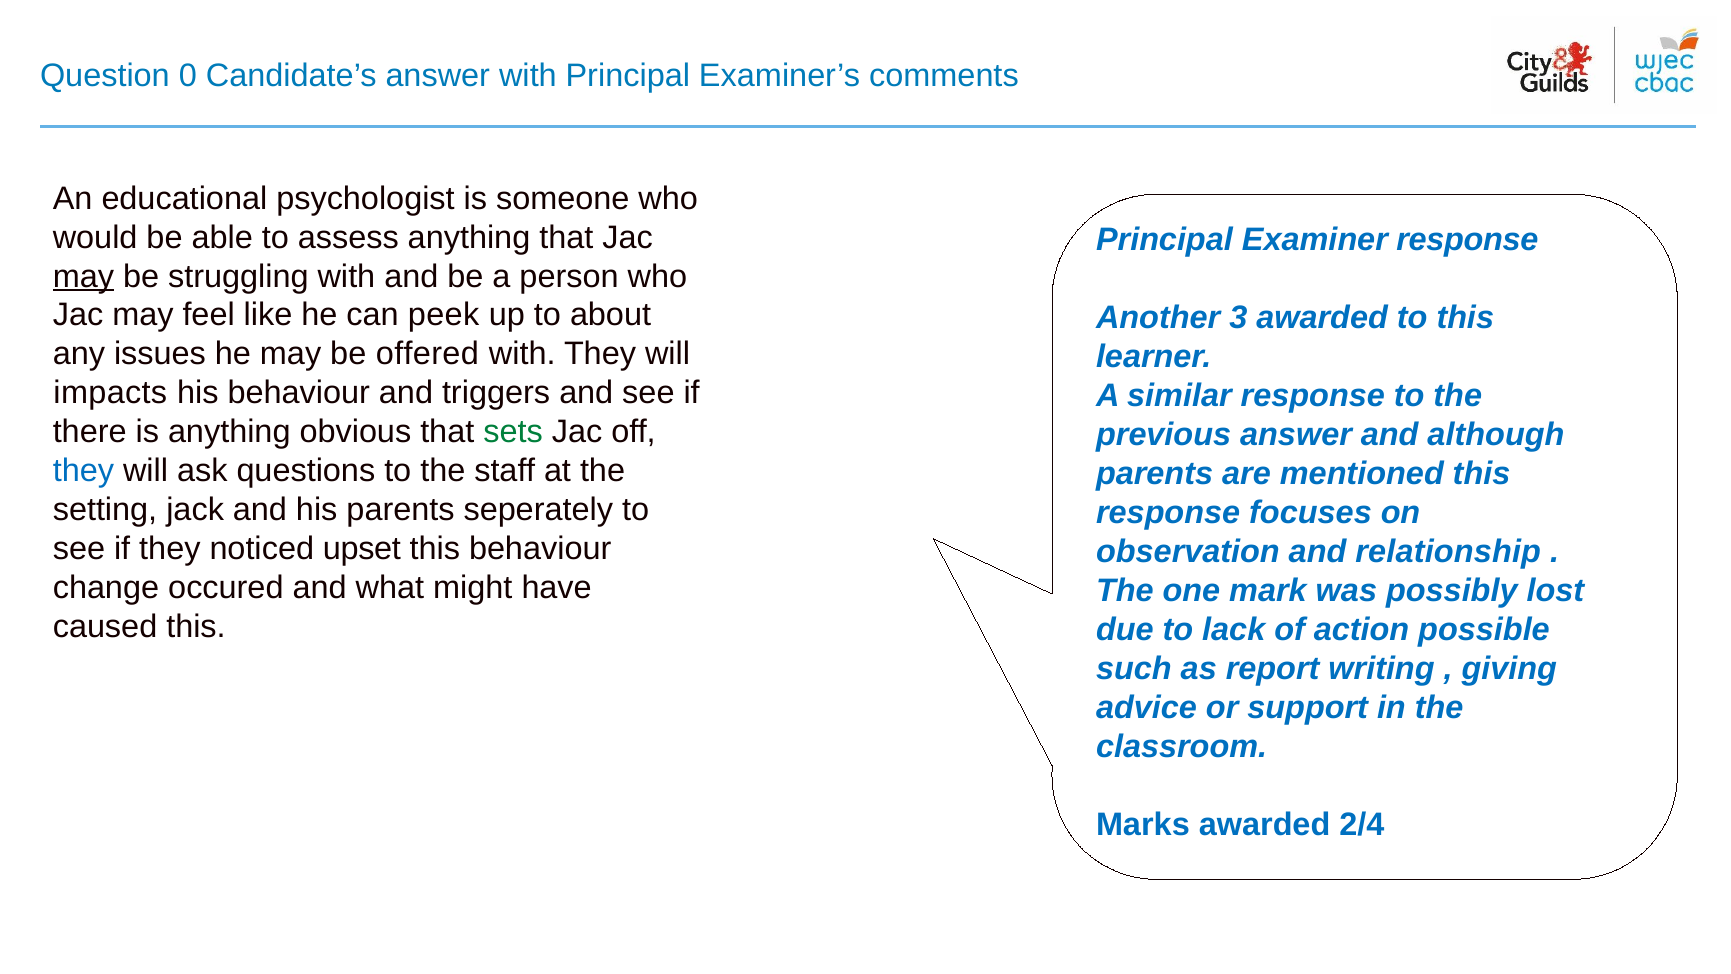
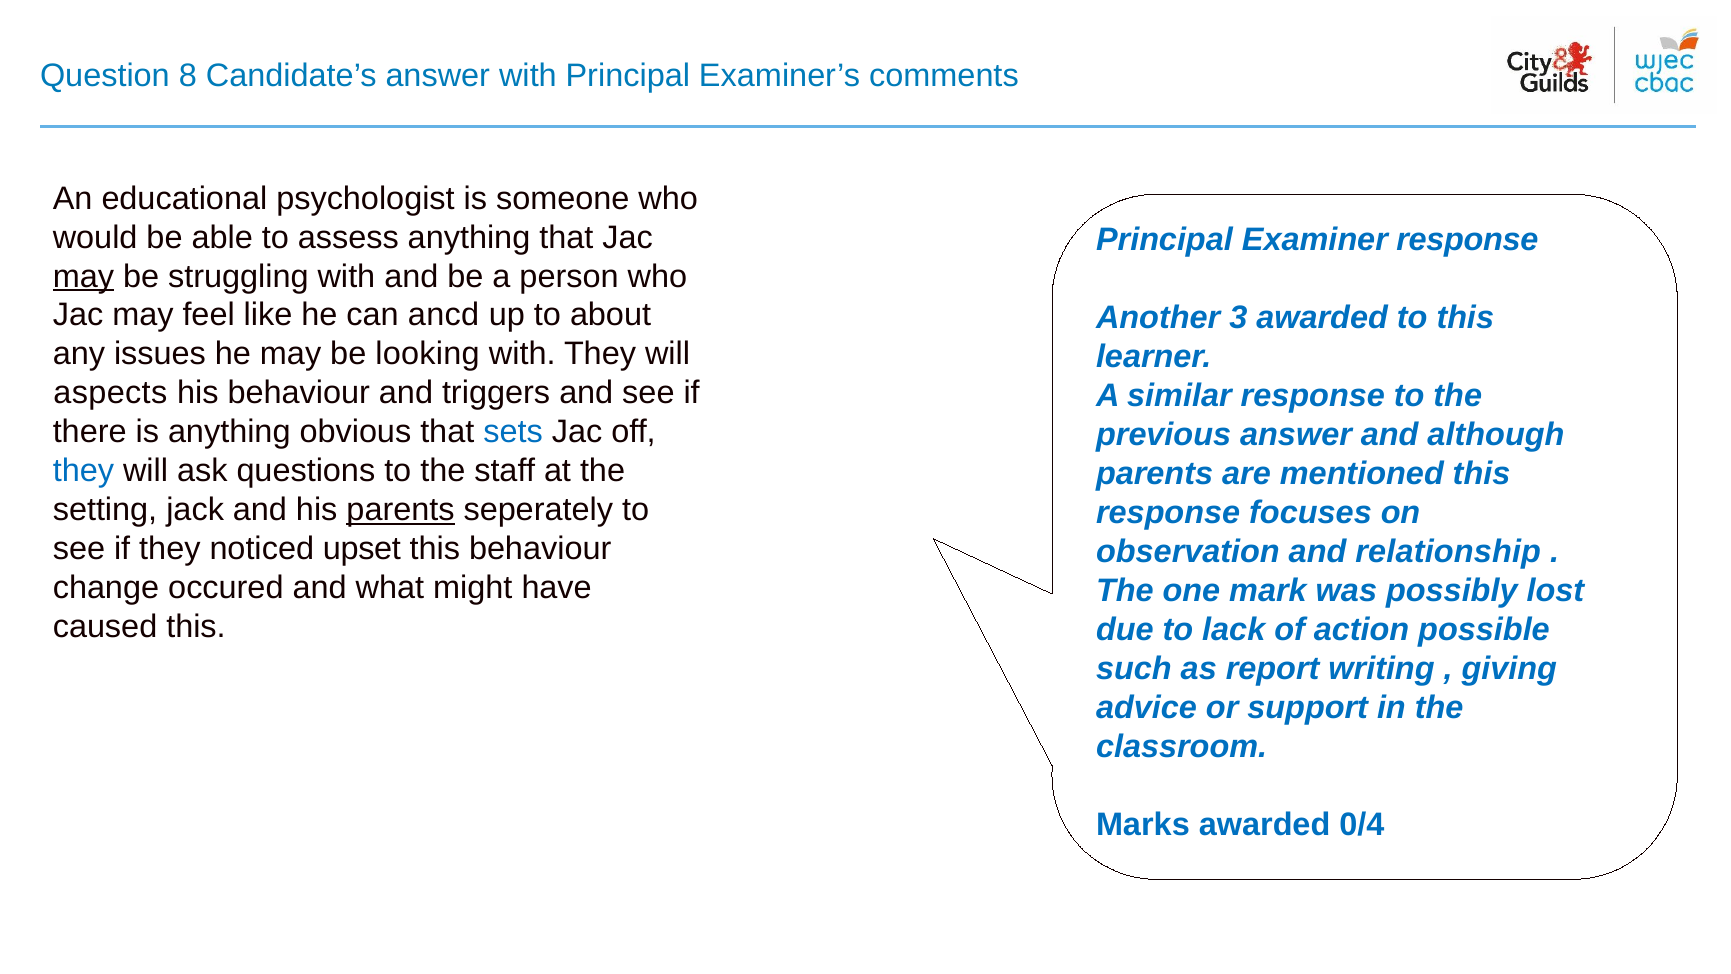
0: 0 -> 8 (188, 75)
peek: peek -> ancd (444, 315)
offered: offered -> looking (427, 354)
impacts: impacts -> aspects (110, 393)
sets colour: green -> blue (513, 432)
parents underline: none -> present (401, 510)
2/4: 2/4 -> 0/4 (1362, 824)
